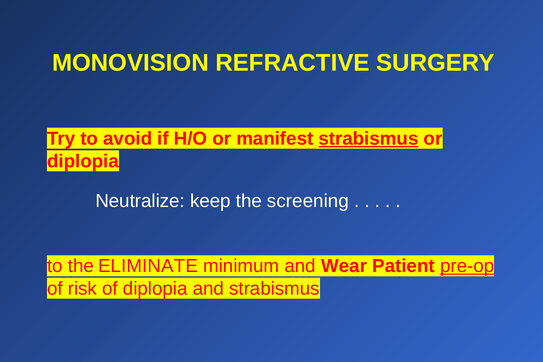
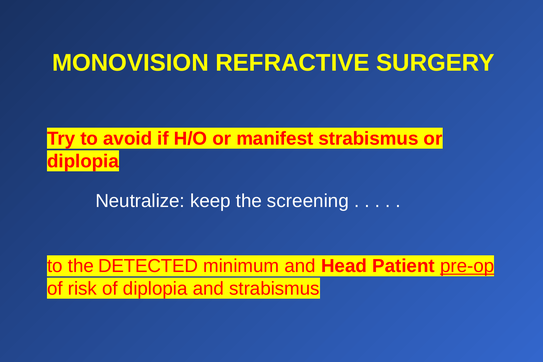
strabismus underline: present -> none (368, 139)
ELIMINATE: ELIMINATE -> DETECTED (148, 266)
Wear: Wear -> Head (344, 266)
